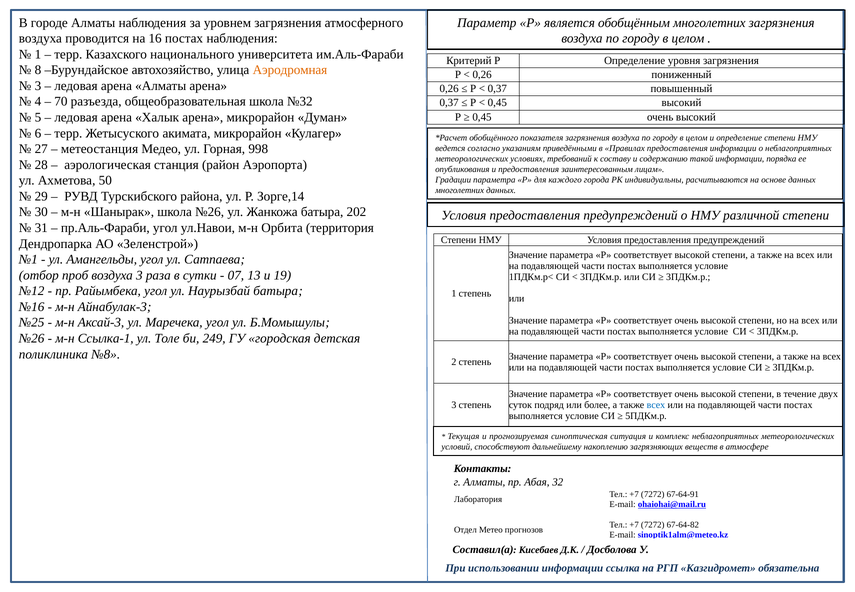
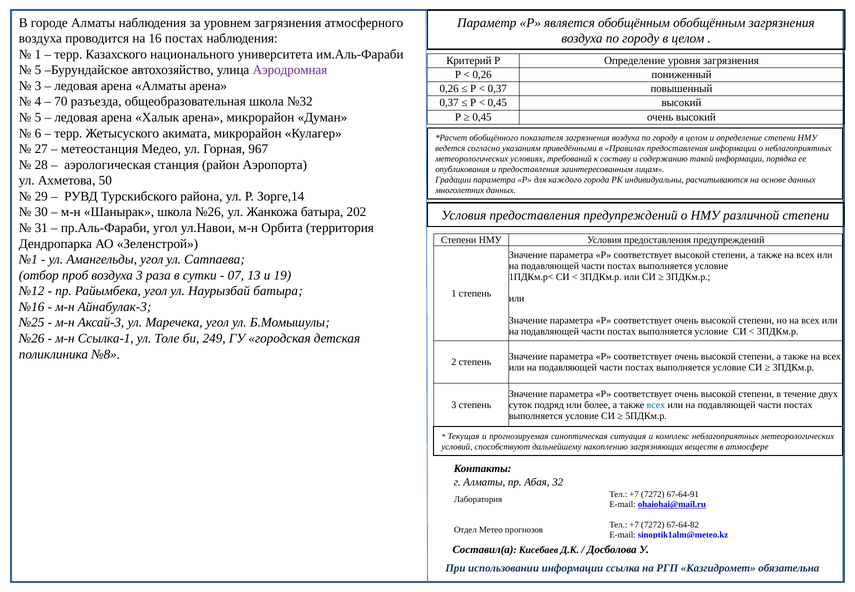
обобщённым многолетних: многолетних -> обобщённым (709, 23)
8: 8 -> 5 (38, 70)
Аэродромная colour: orange -> purple (290, 70)
998: 998 -> 967 (258, 149)
